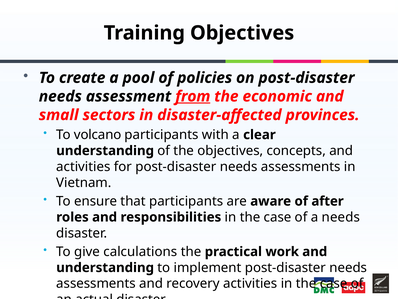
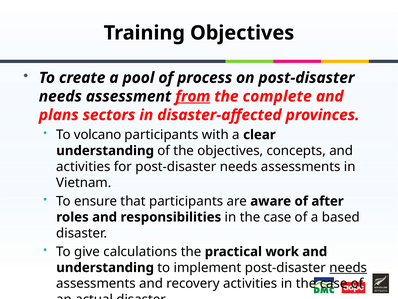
policies: policies -> process (205, 78)
economic: economic -> complete (277, 96)
small: small -> plans (59, 115)
a needs: needs -> based (341, 217)
needs underline: none -> present (348, 267)
